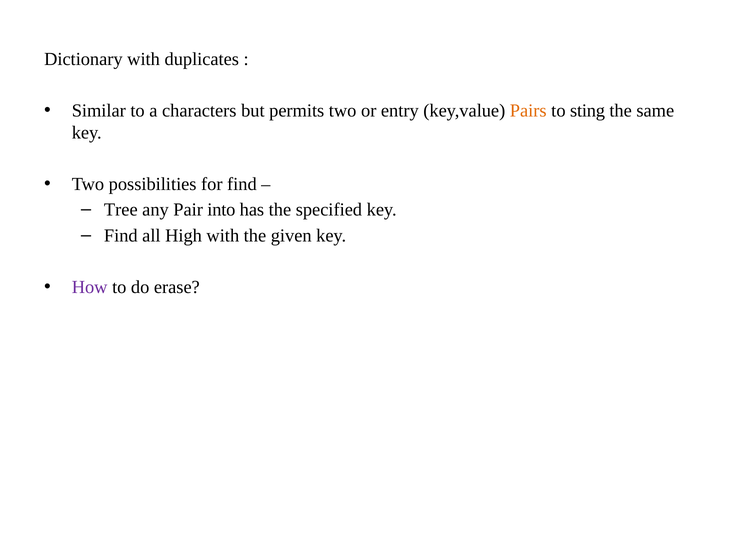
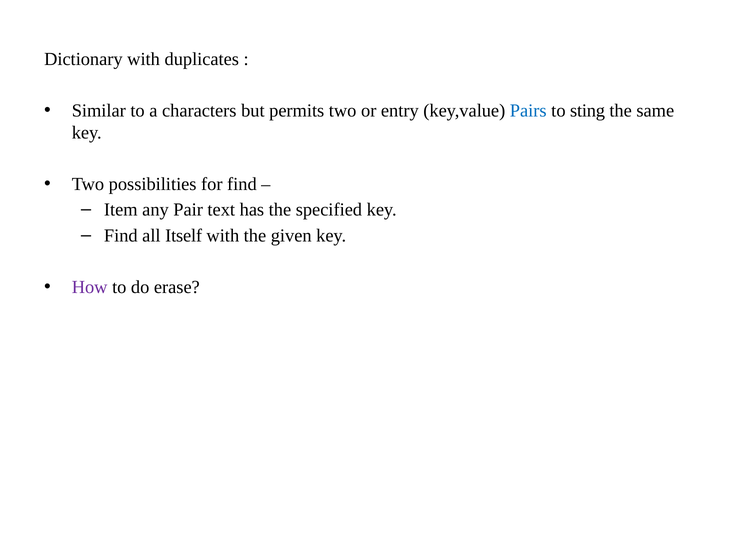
Pairs colour: orange -> blue (528, 110)
Tree: Tree -> Item (121, 210)
into: into -> text (221, 210)
High: High -> Itself (184, 236)
